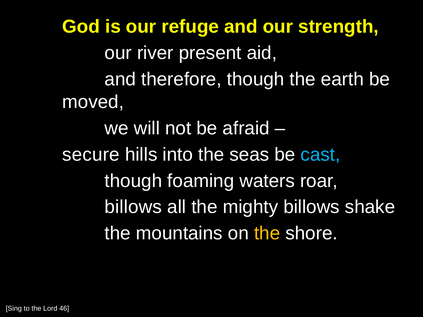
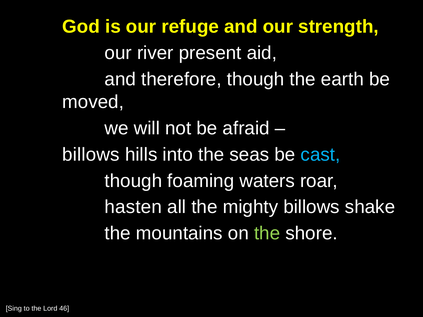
secure: secure -> billows (91, 155)
billows: billows -> hasten (133, 207)
the colour: yellow -> light green (267, 234)
